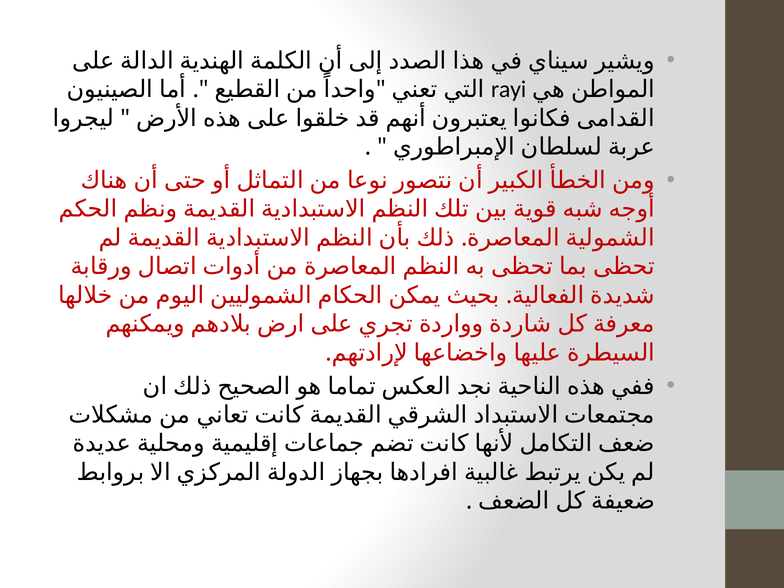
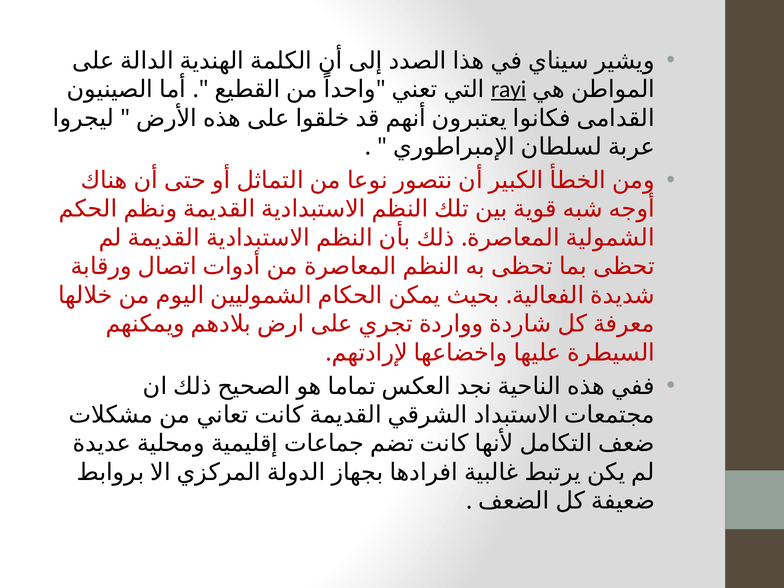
rayi underline: none -> present (509, 89)
